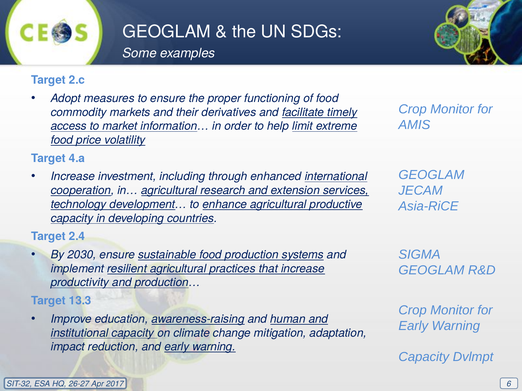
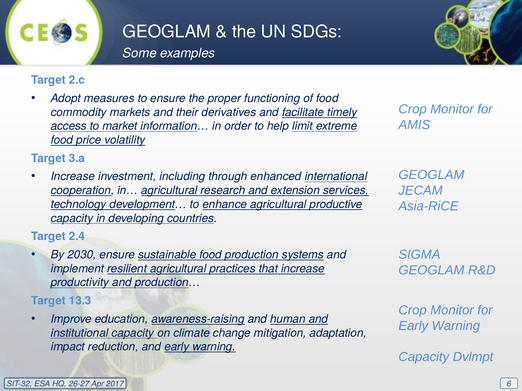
4.a: 4.a -> 3.a (77, 158)
